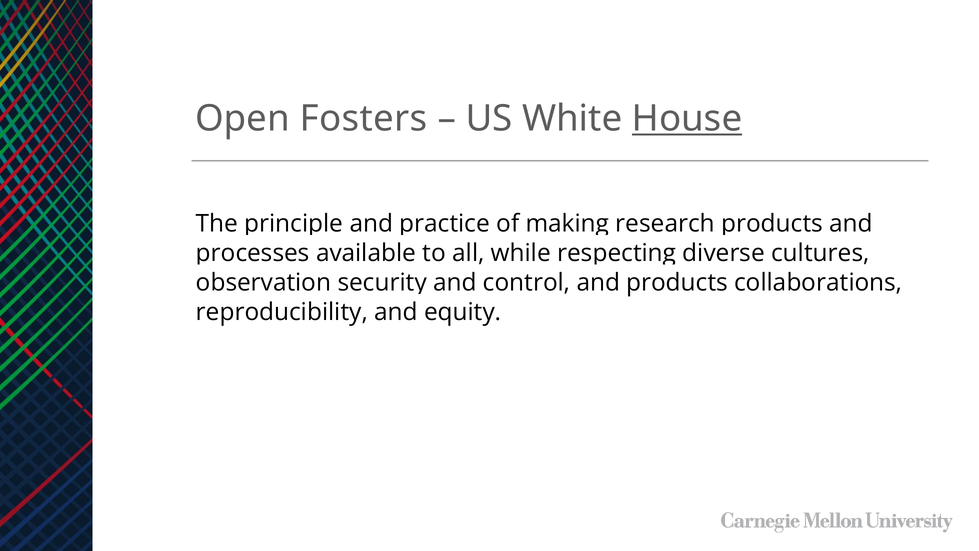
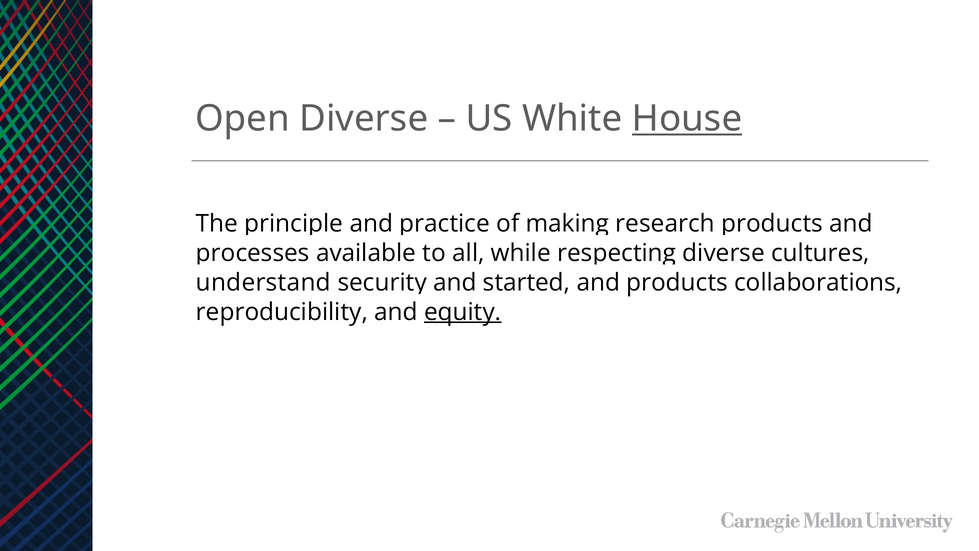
Open Fosters: Fosters -> Diverse (364, 119)
observation: observation -> understand (263, 282)
control: control -> started (527, 282)
equity underline: none -> present (463, 312)
